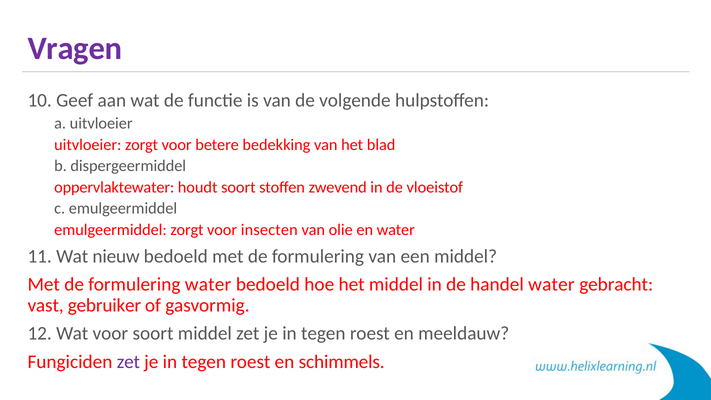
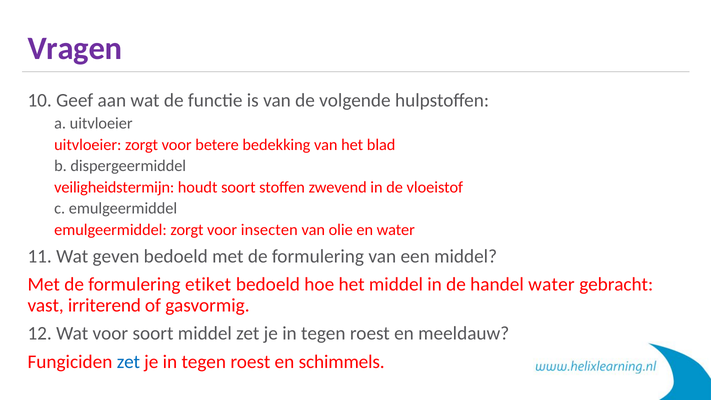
oppervlaktewater: oppervlaktewater -> veiligheidstermijn (114, 187)
nieuw: nieuw -> geven (116, 256)
formulering water: water -> etiket (208, 285)
gebruiker: gebruiker -> irriterend (104, 305)
zet colour: purple -> blue (128, 362)
